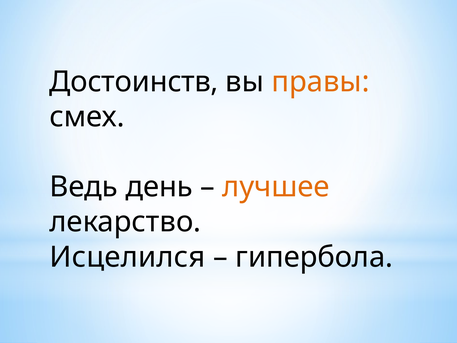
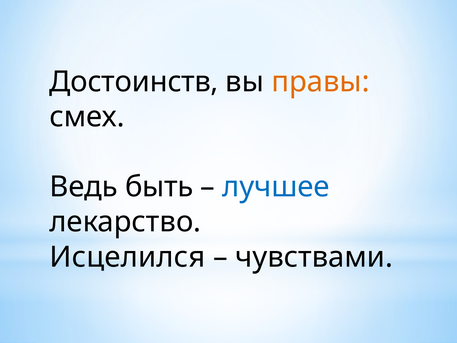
день: день -> быть (159, 187)
лучшее colour: orange -> blue (276, 187)
гипербола: гипербола -> чувствами (314, 257)
